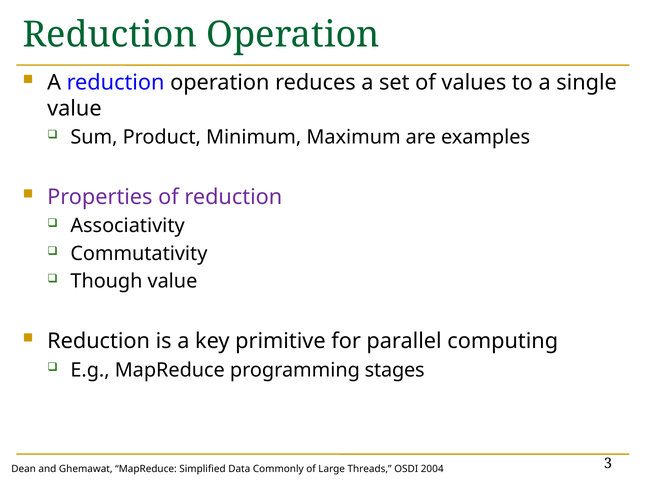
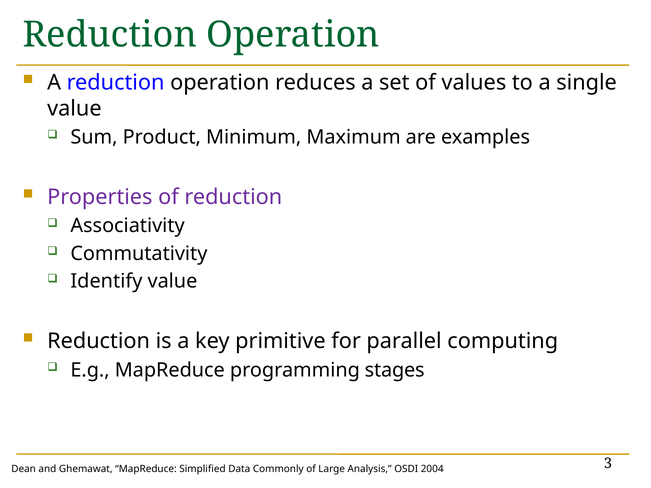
Though: Though -> Identify (106, 282)
Threads: Threads -> Analysis (370, 469)
